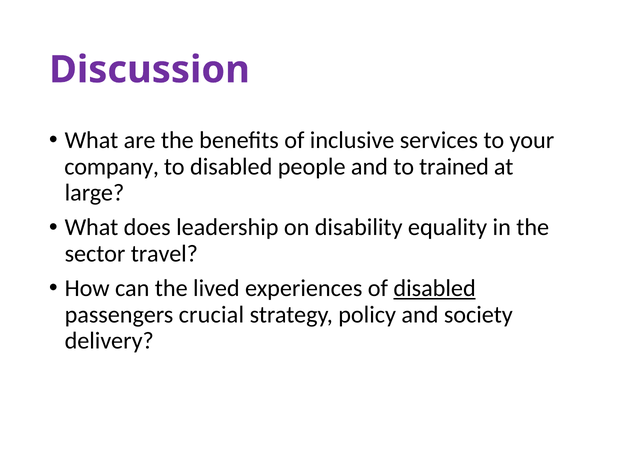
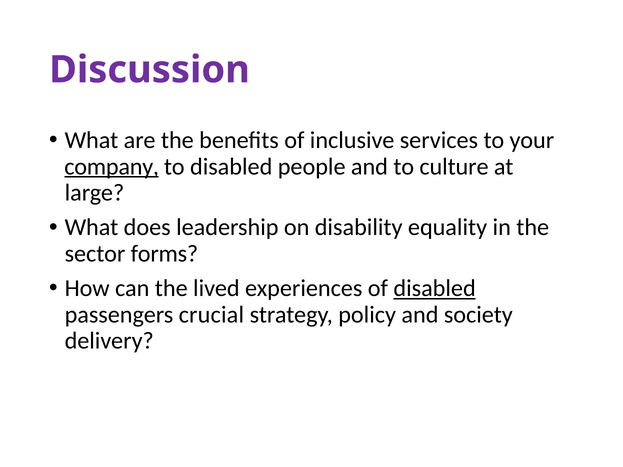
company underline: none -> present (112, 167)
trained: trained -> culture (454, 167)
travel: travel -> forms (164, 254)
